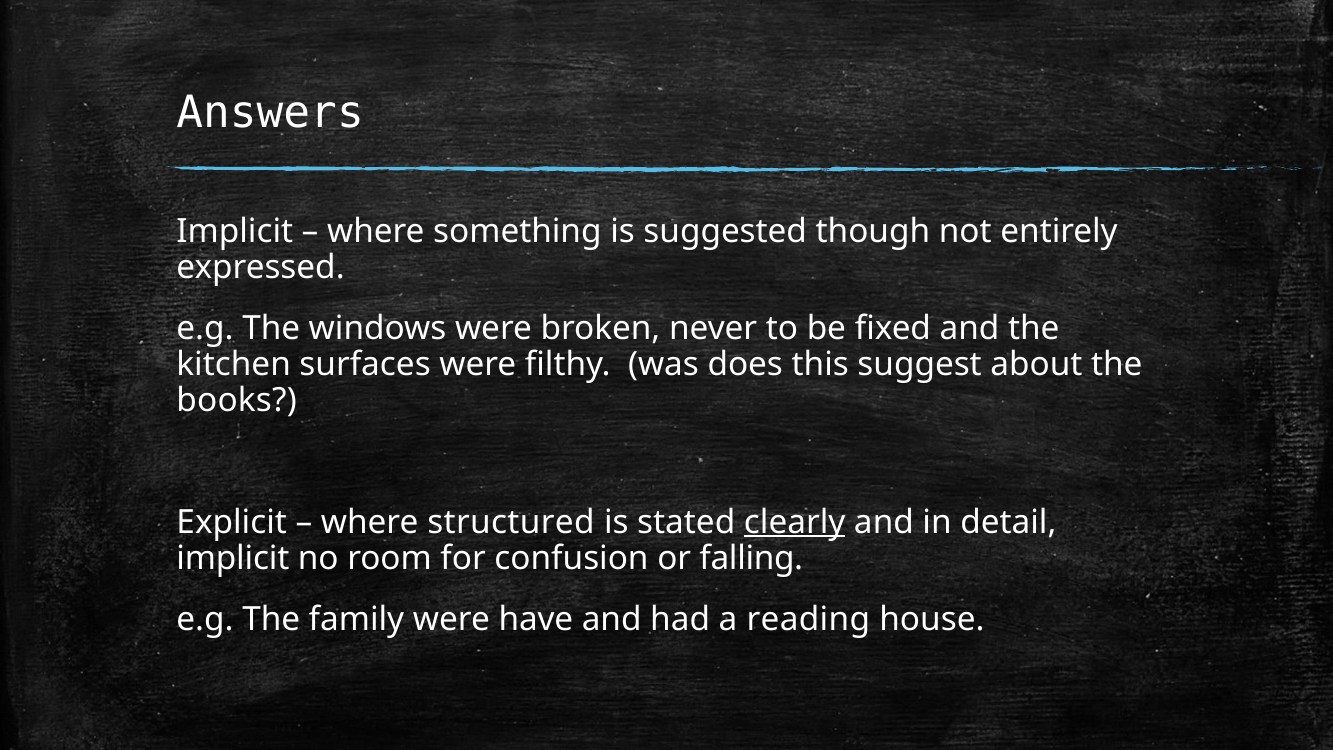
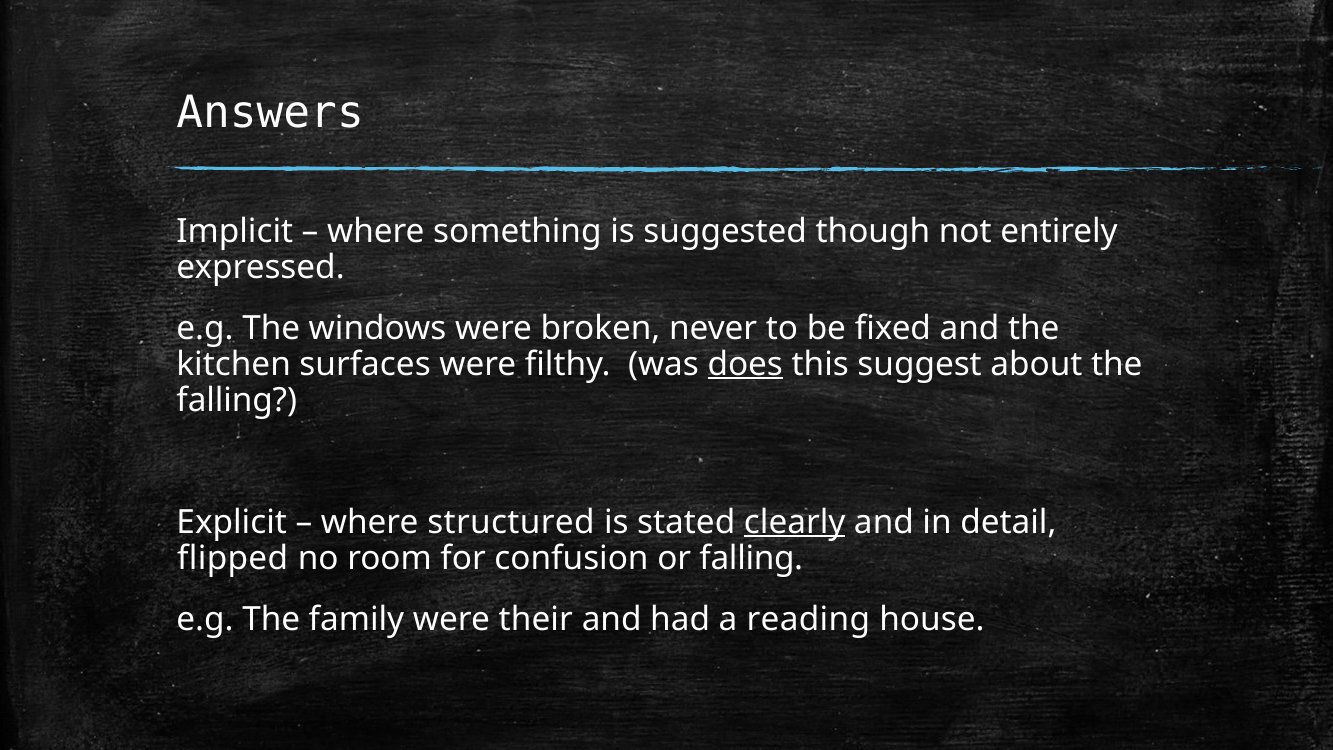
does underline: none -> present (745, 364)
books: books -> falling (237, 400)
implicit: implicit -> flipped (233, 558)
have: have -> their (536, 619)
